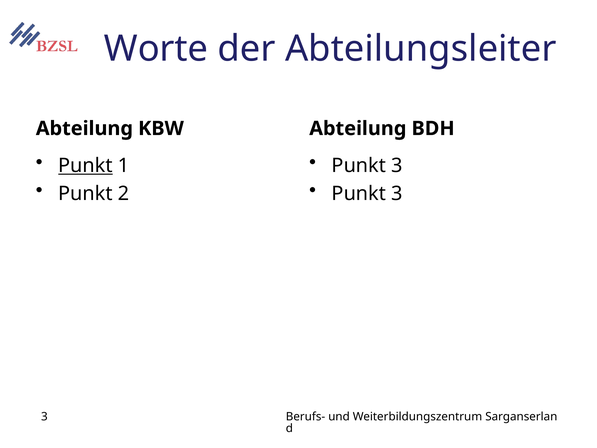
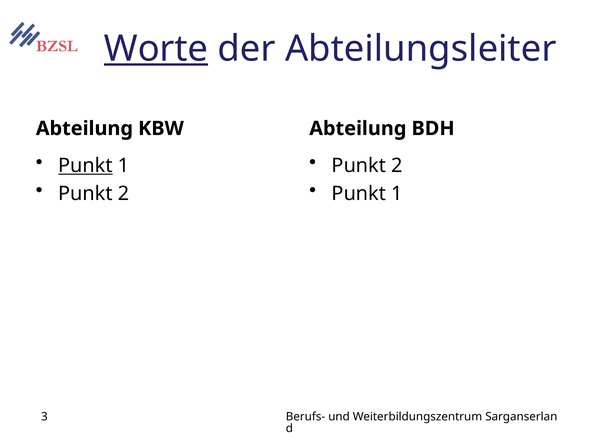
Worte underline: none -> present (156, 49)
3: 3 -> 2 (397, 166)
3: 3 -> 1 (397, 193)
